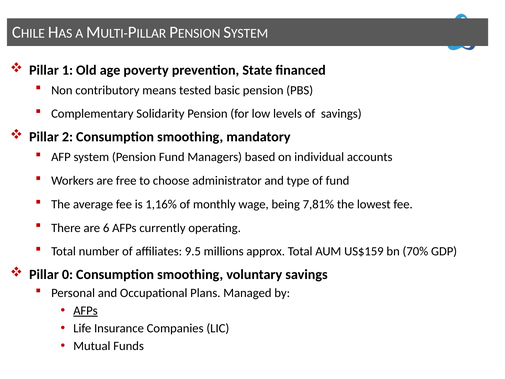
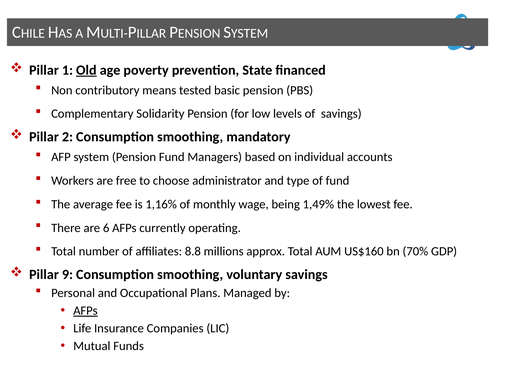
Old underline: none -> present (86, 70)
7,81%: 7,81% -> 1,49% (318, 204)
9.5: 9.5 -> 8.8 (193, 251)
US$159: US$159 -> US$160 (364, 251)
0: 0 -> 9 (67, 274)
